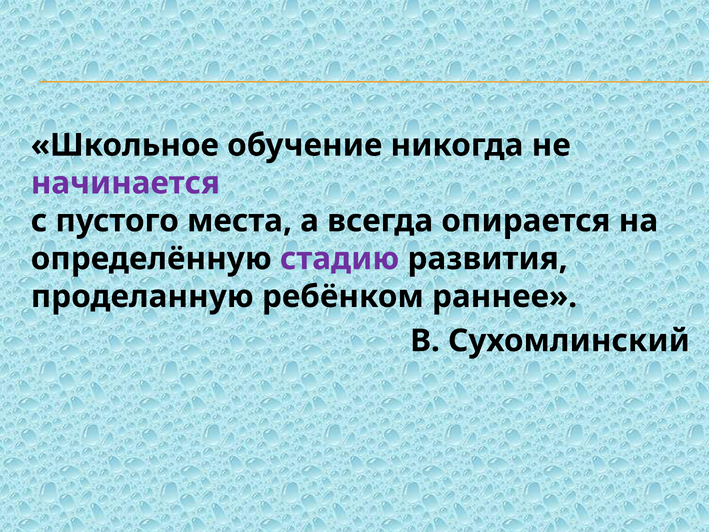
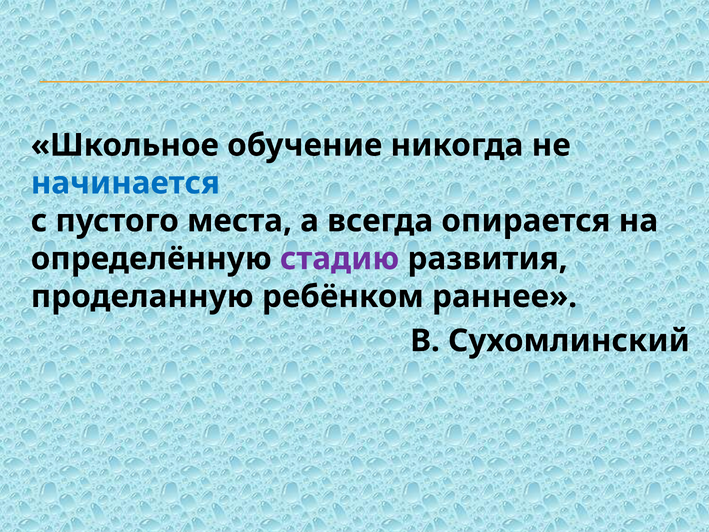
начинается colour: purple -> blue (125, 183)
